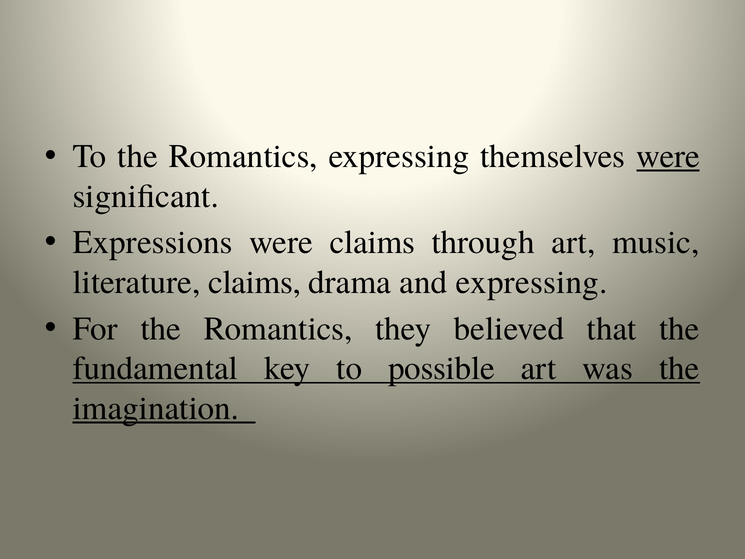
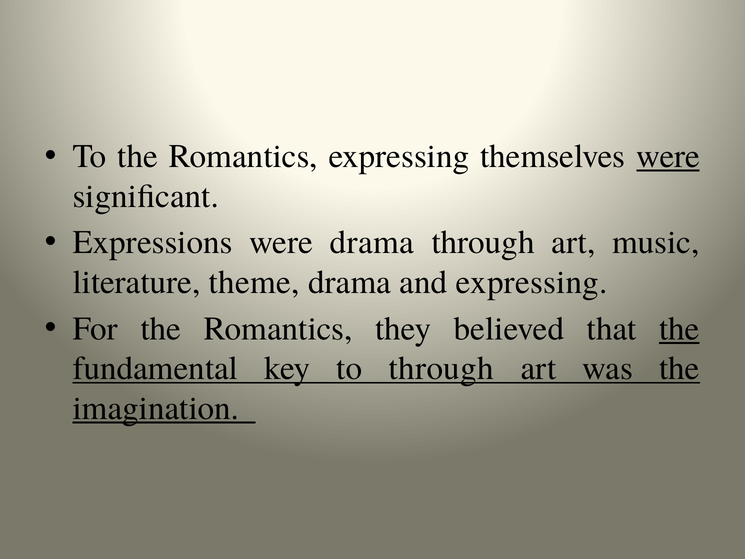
were claims: claims -> drama (372, 242)
literature claims: claims -> theme (254, 282)
the underline: none -> present (679, 329)
to possible: possible -> through (441, 368)
